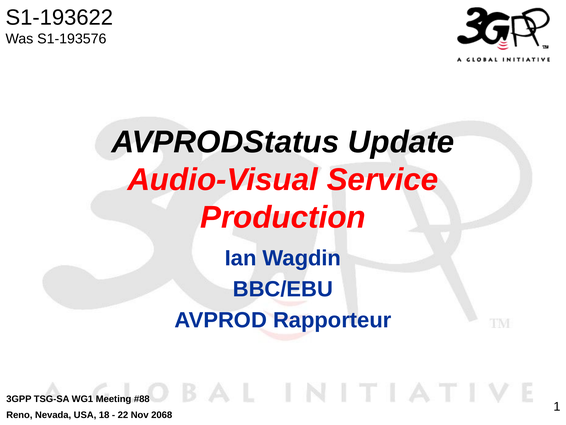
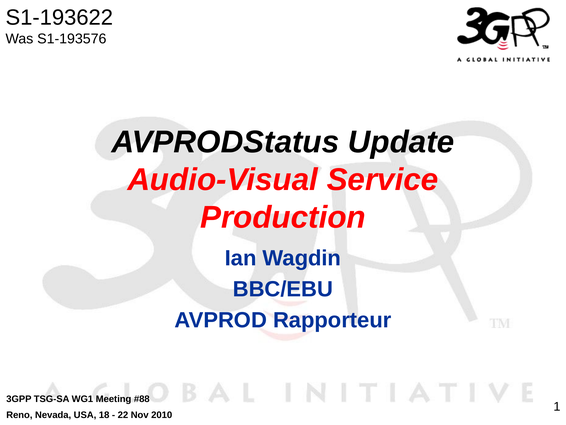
2068: 2068 -> 2010 (162, 415)
